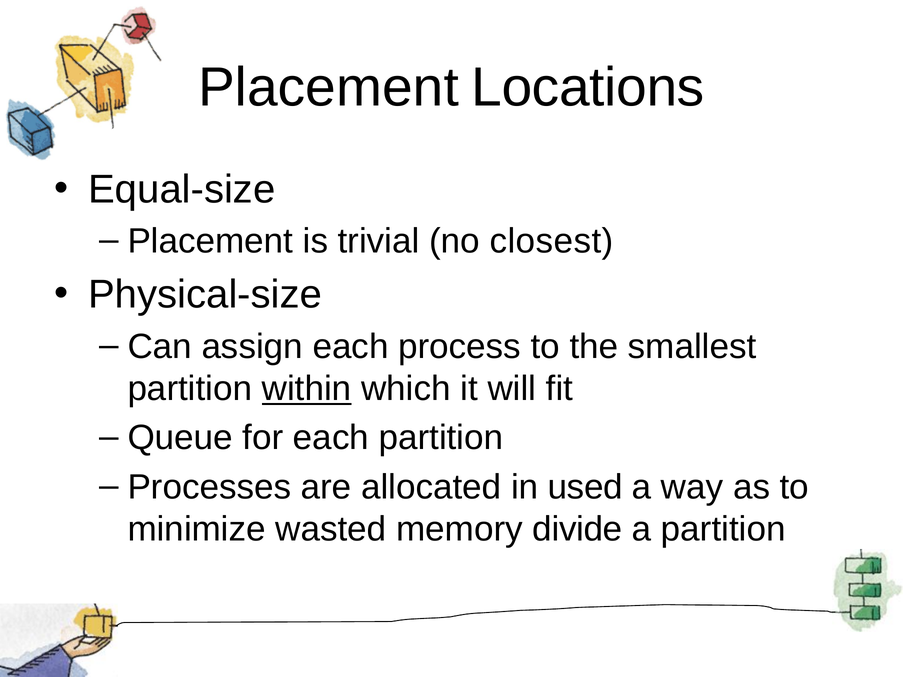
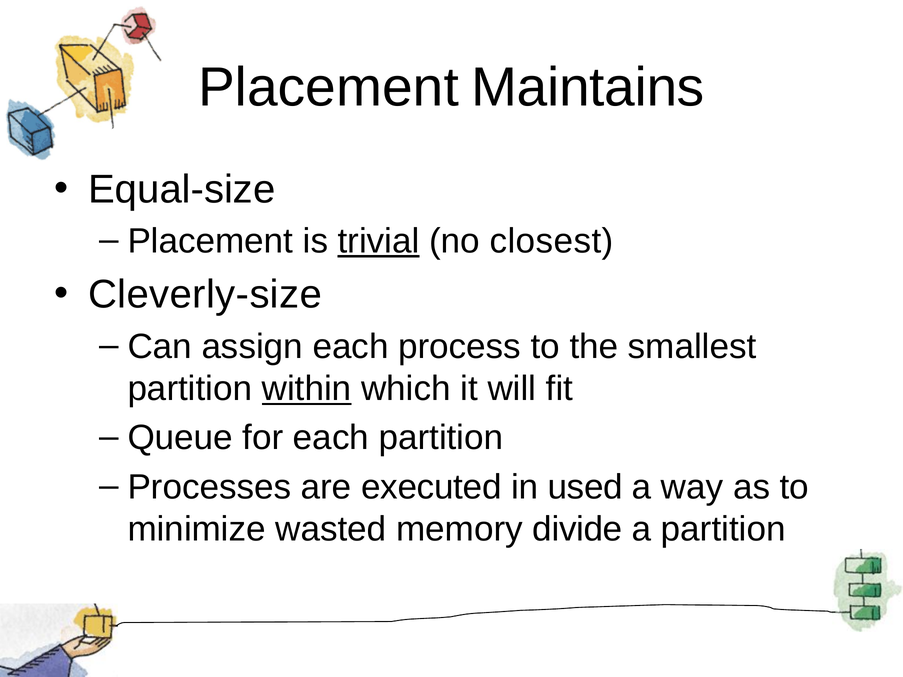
Locations: Locations -> Maintains (588, 87)
trivial underline: none -> present (379, 241)
Physical-size: Physical-size -> Cleverly-size (205, 295)
allocated: allocated -> executed (431, 487)
